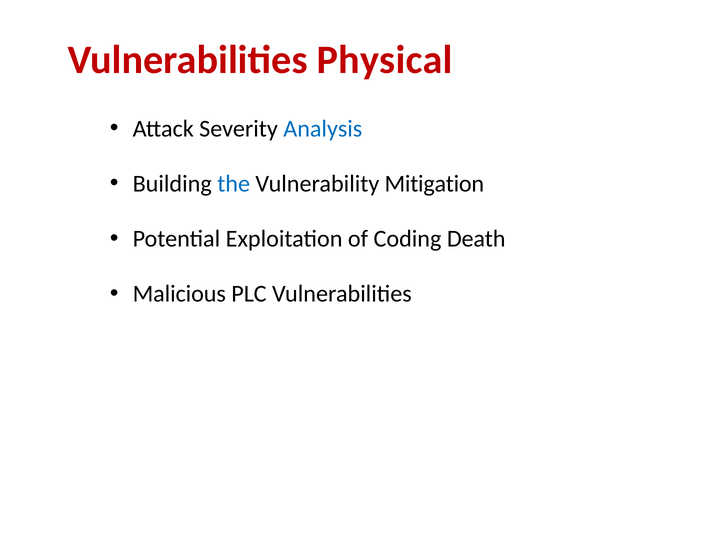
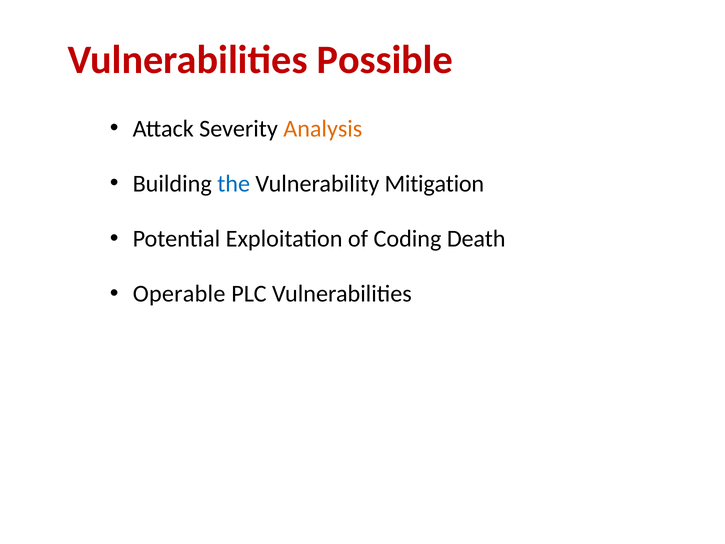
Physical: Physical -> Possible (385, 60)
Analysis colour: blue -> orange (323, 129)
Malicious: Malicious -> Operable (179, 294)
